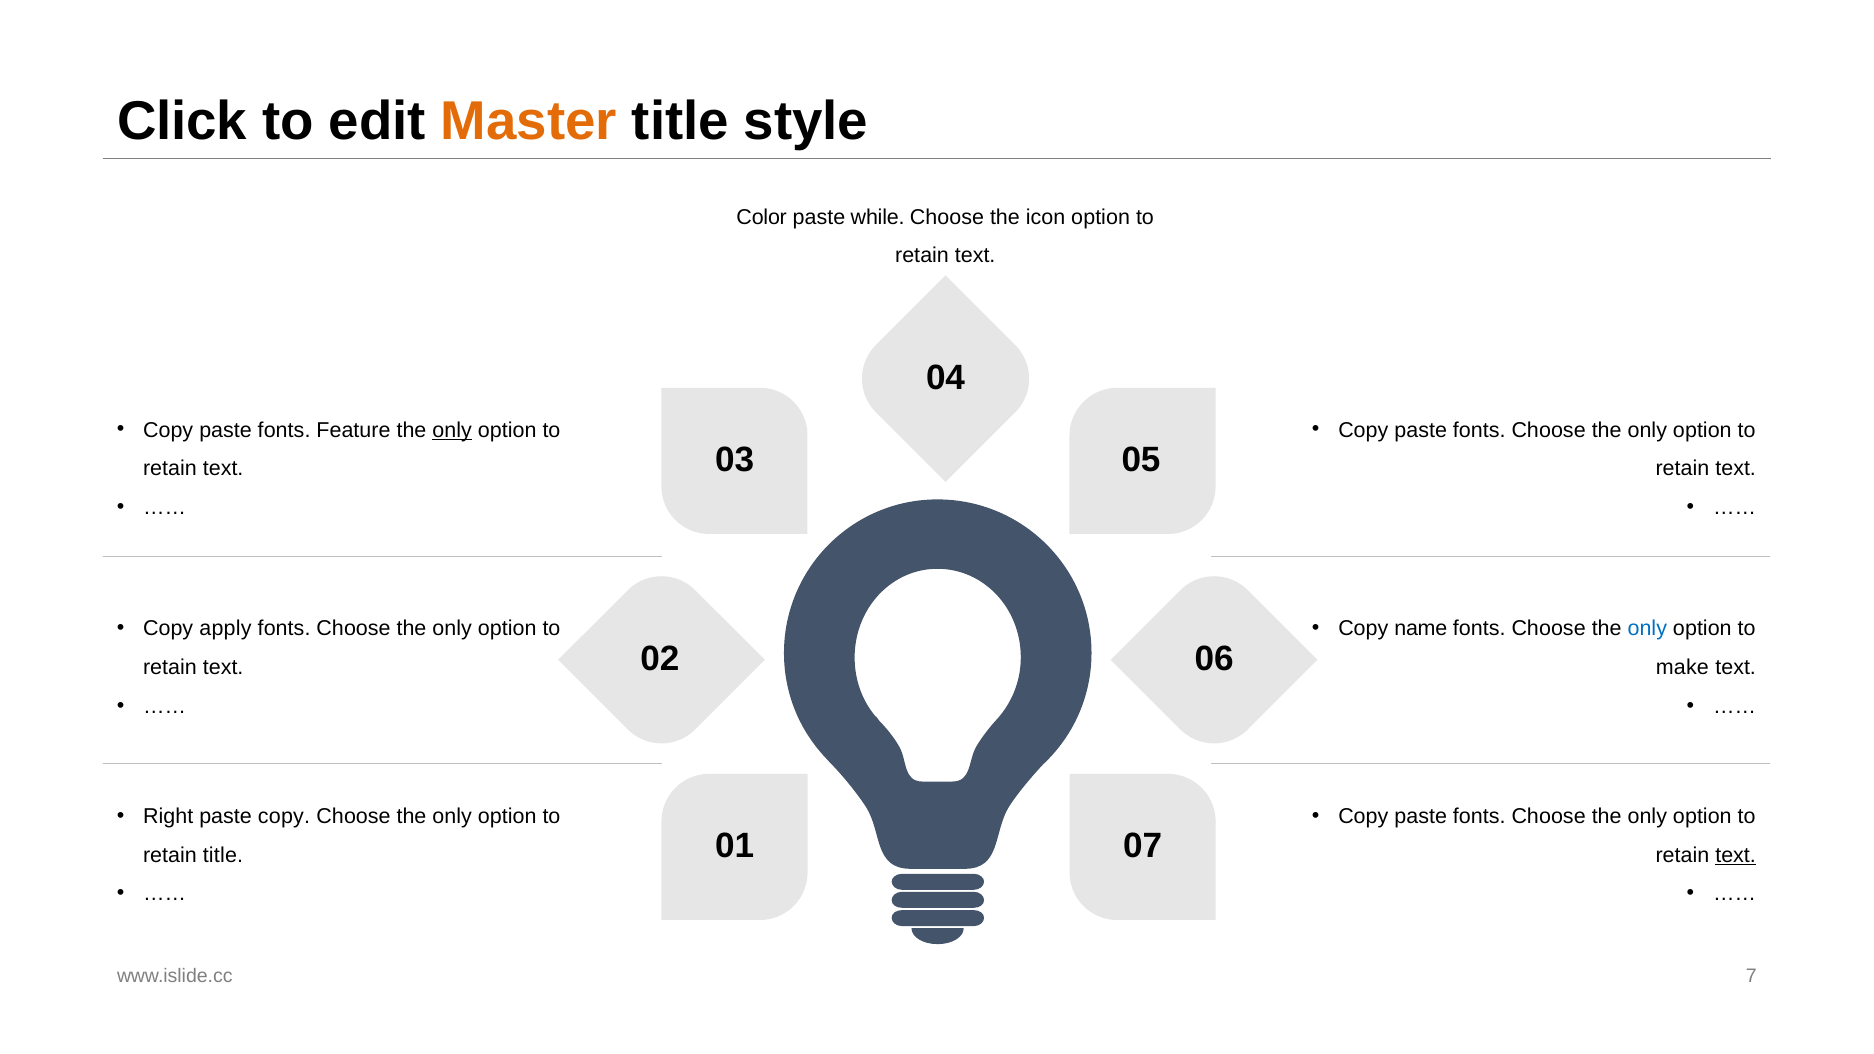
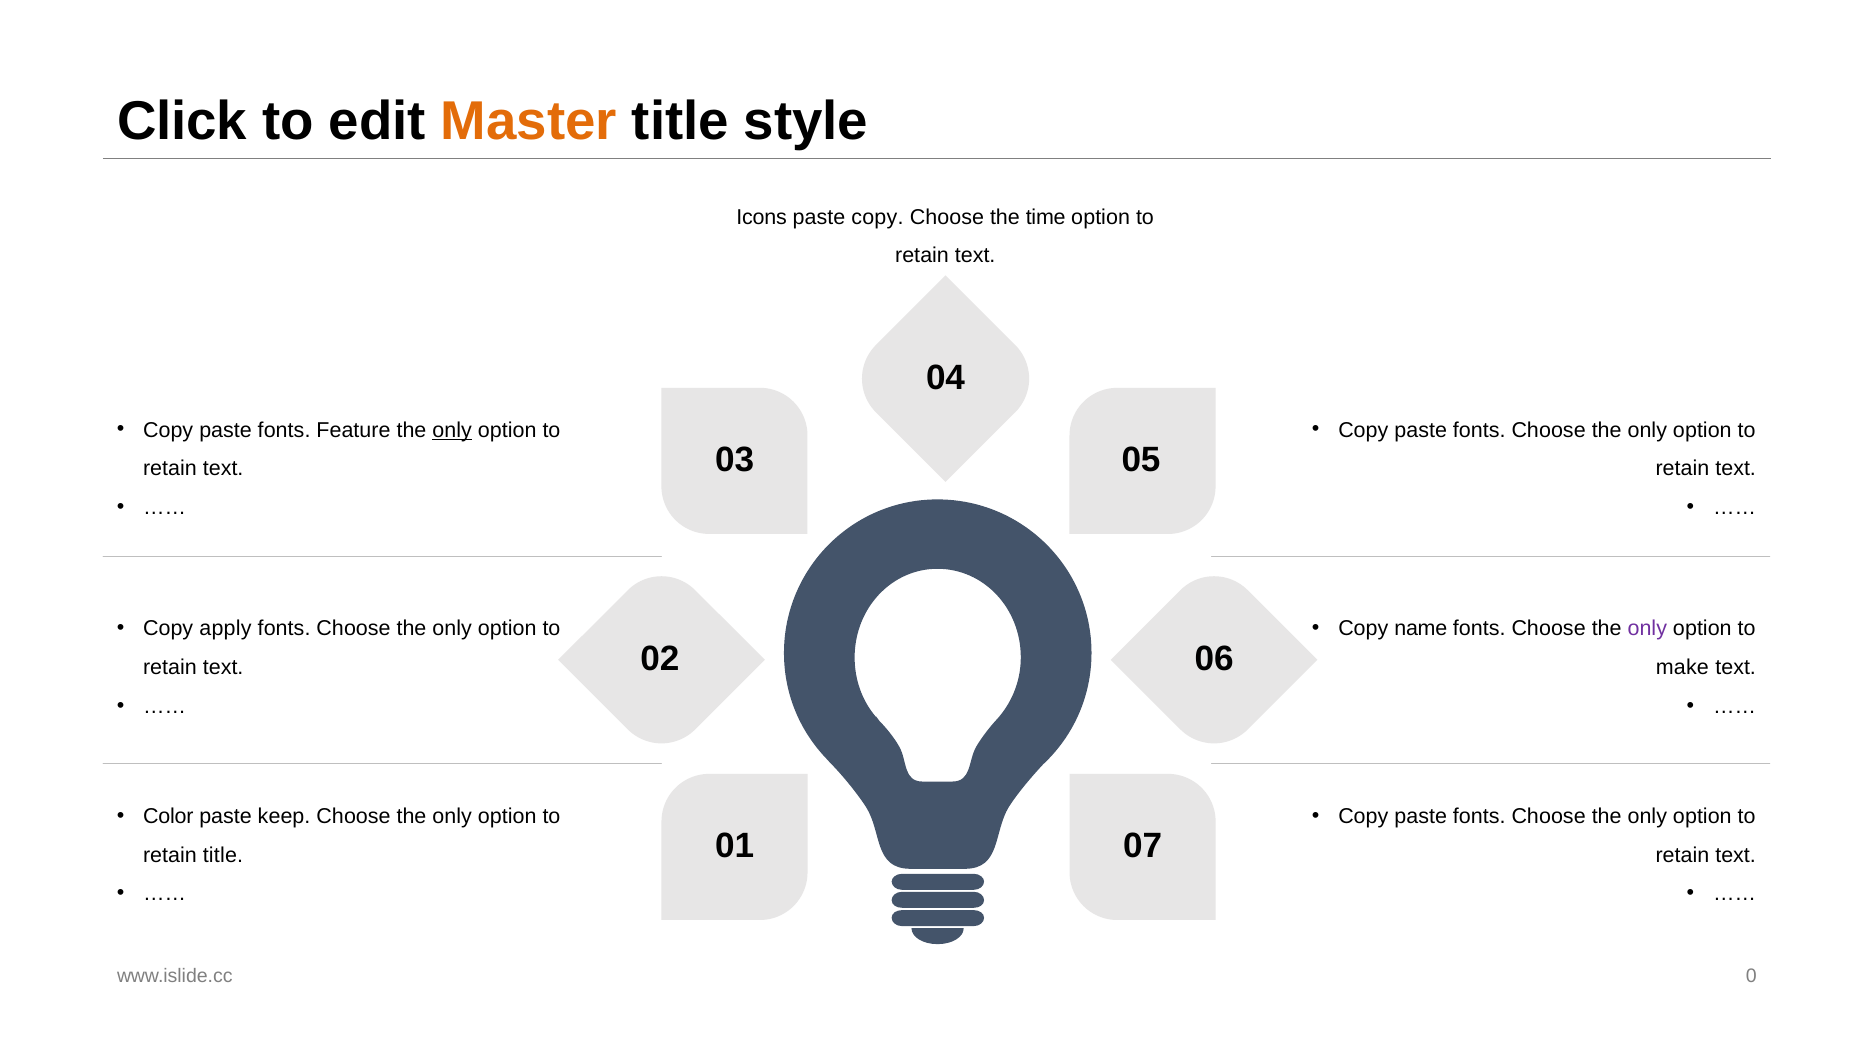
Color: Color -> Icons (762, 217)
paste while: while -> copy (877, 217)
icon: icon -> time (1046, 217)
only colour: blue -> purple (1647, 629)
Right: Right -> Color (168, 816)
paste copy: copy -> keep (284, 816)
text underline: present -> none (1736, 855)
7: 7 -> 0 (1751, 976)
